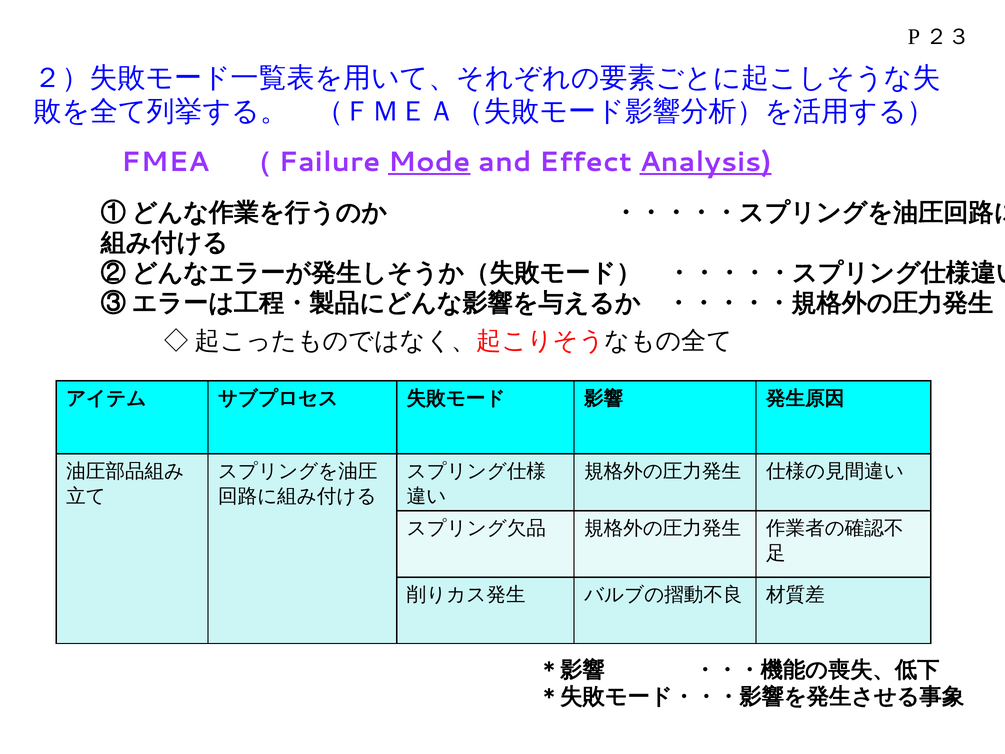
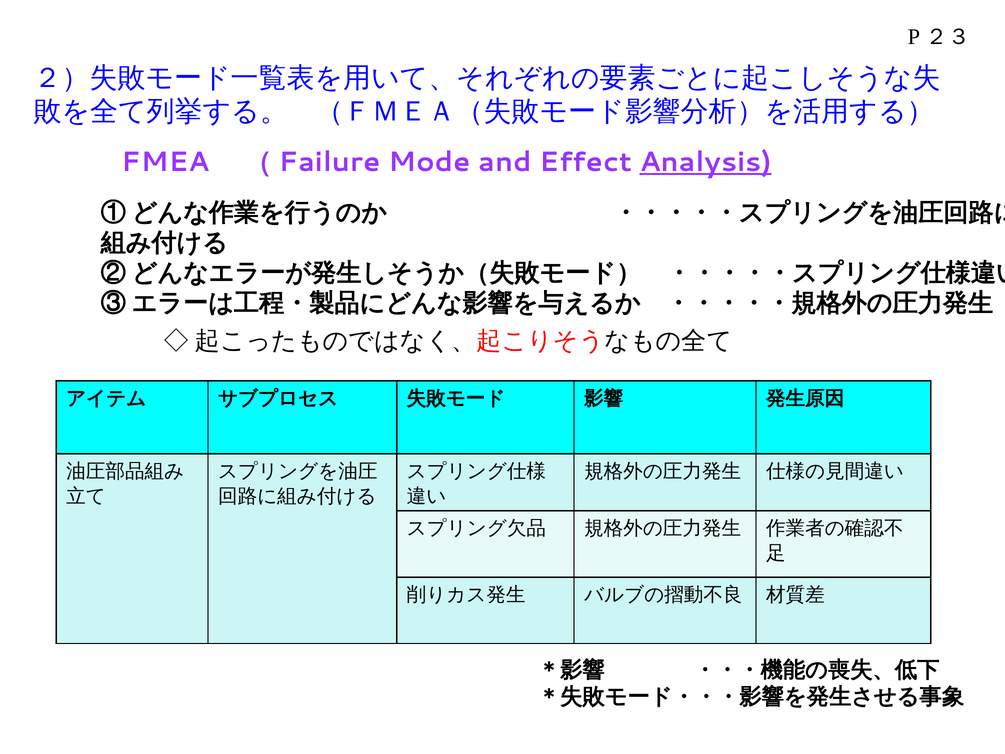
Mode underline: present -> none (429, 162)
